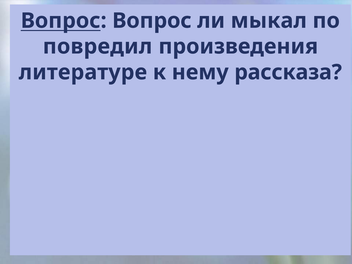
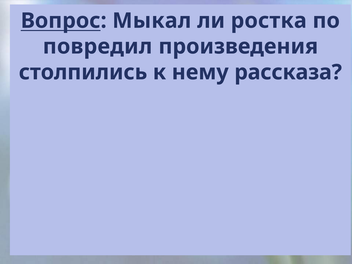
Вопрос Вопрос: Вопрос -> Мыкал (152, 21)
мыкал: мыкал -> ростка (269, 21)
литературе: литературе -> столпились (83, 72)
